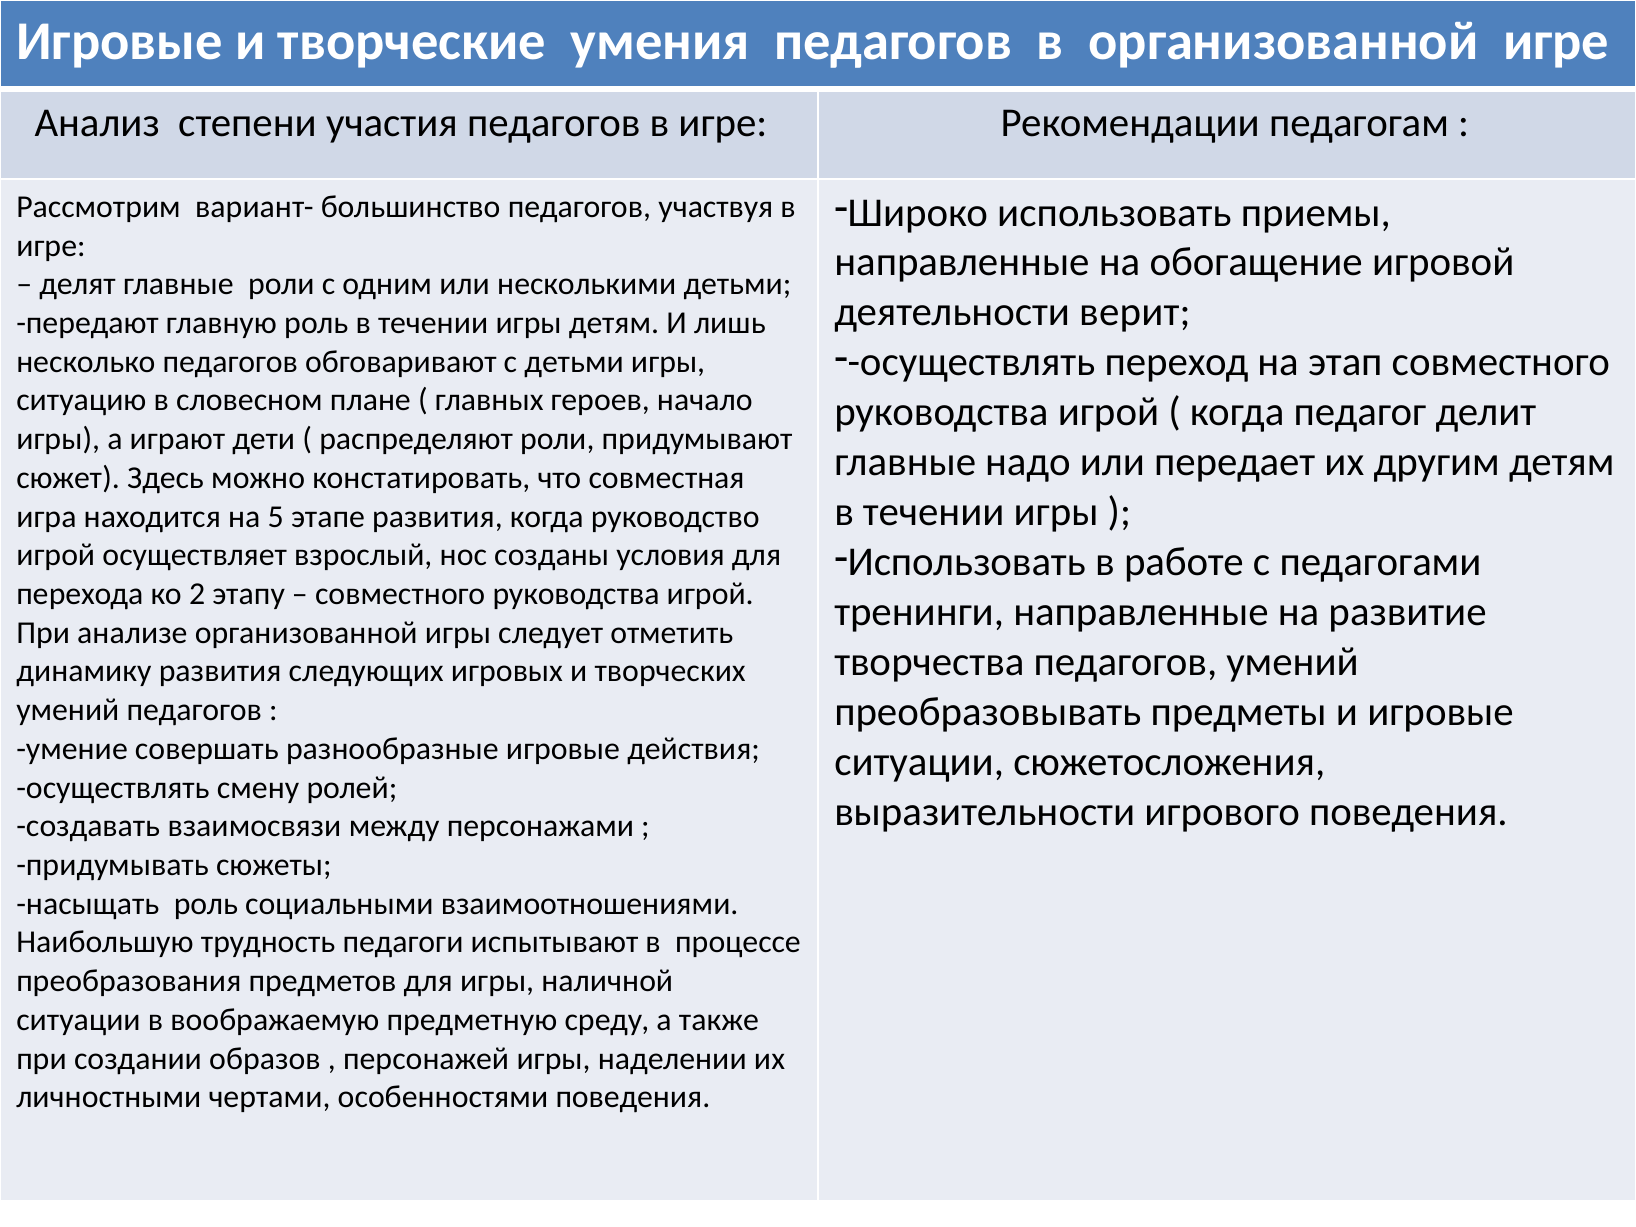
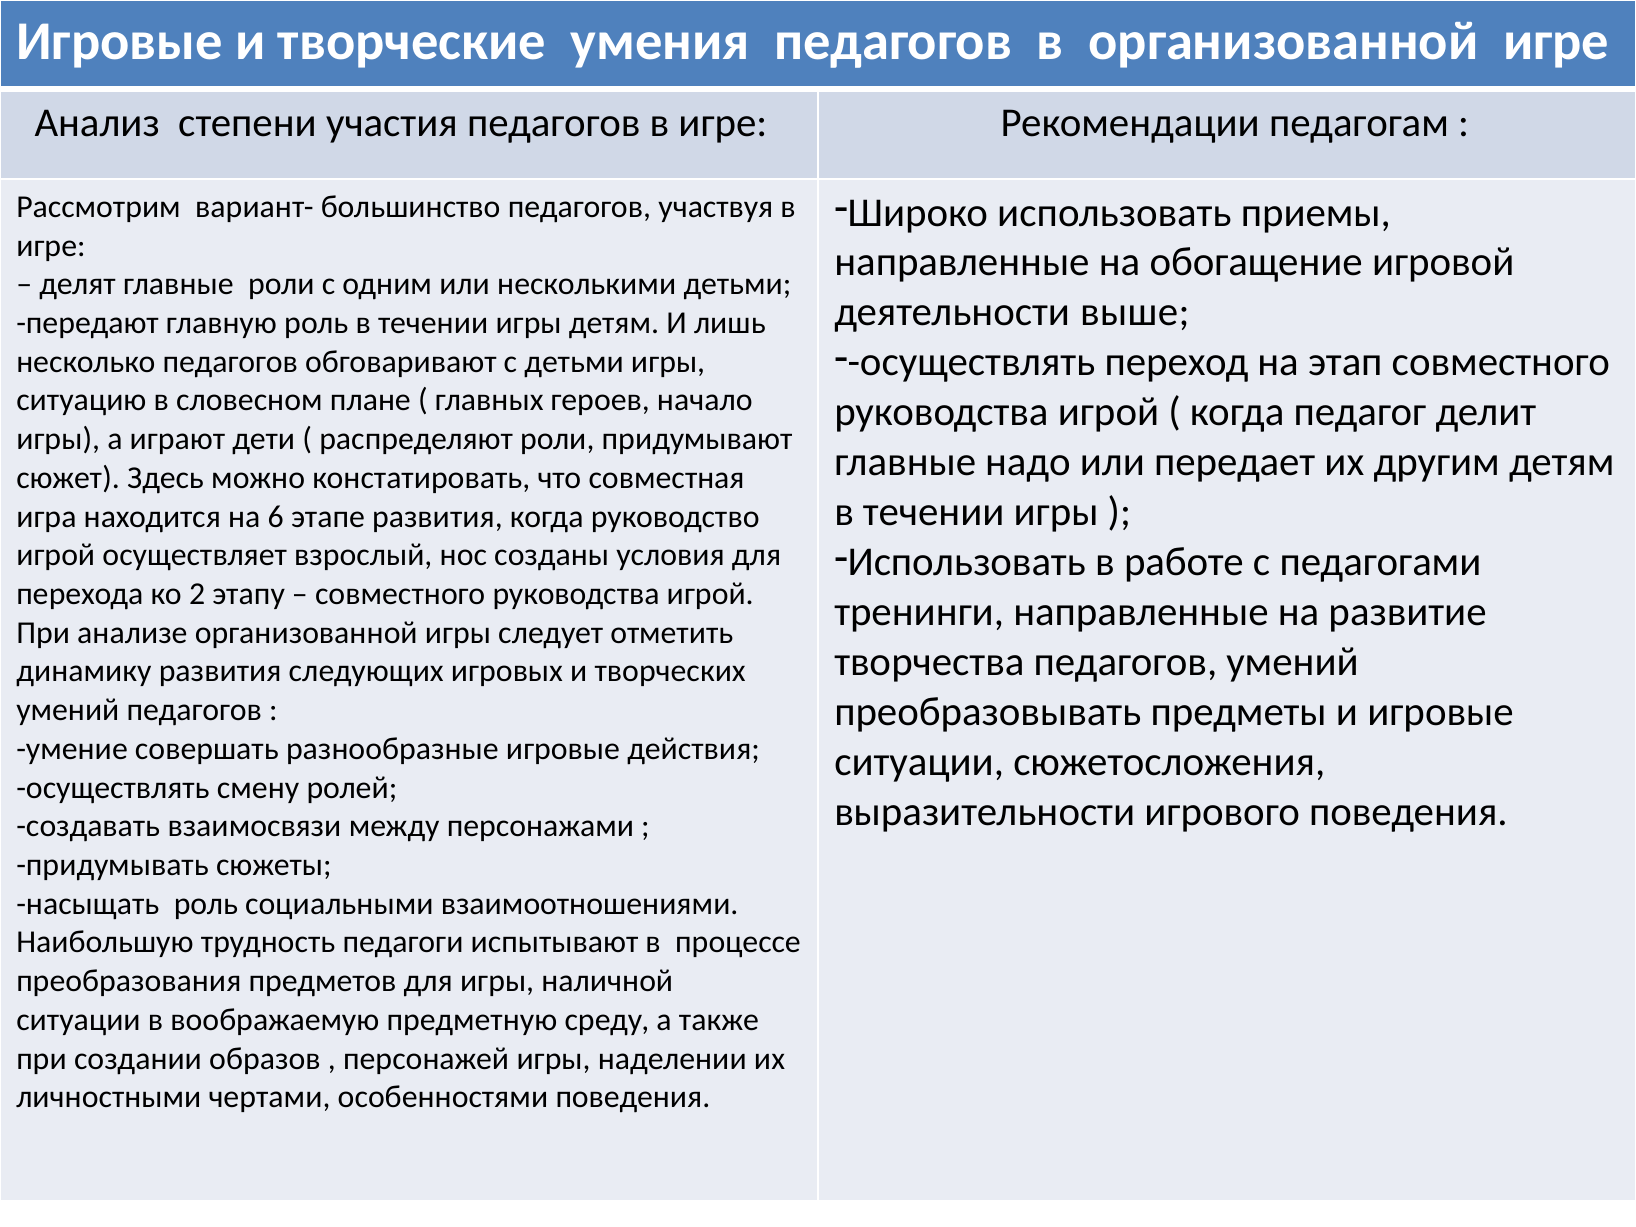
верит: верит -> выше (1135, 312)
5: 5 -> 6 (276, 517)
